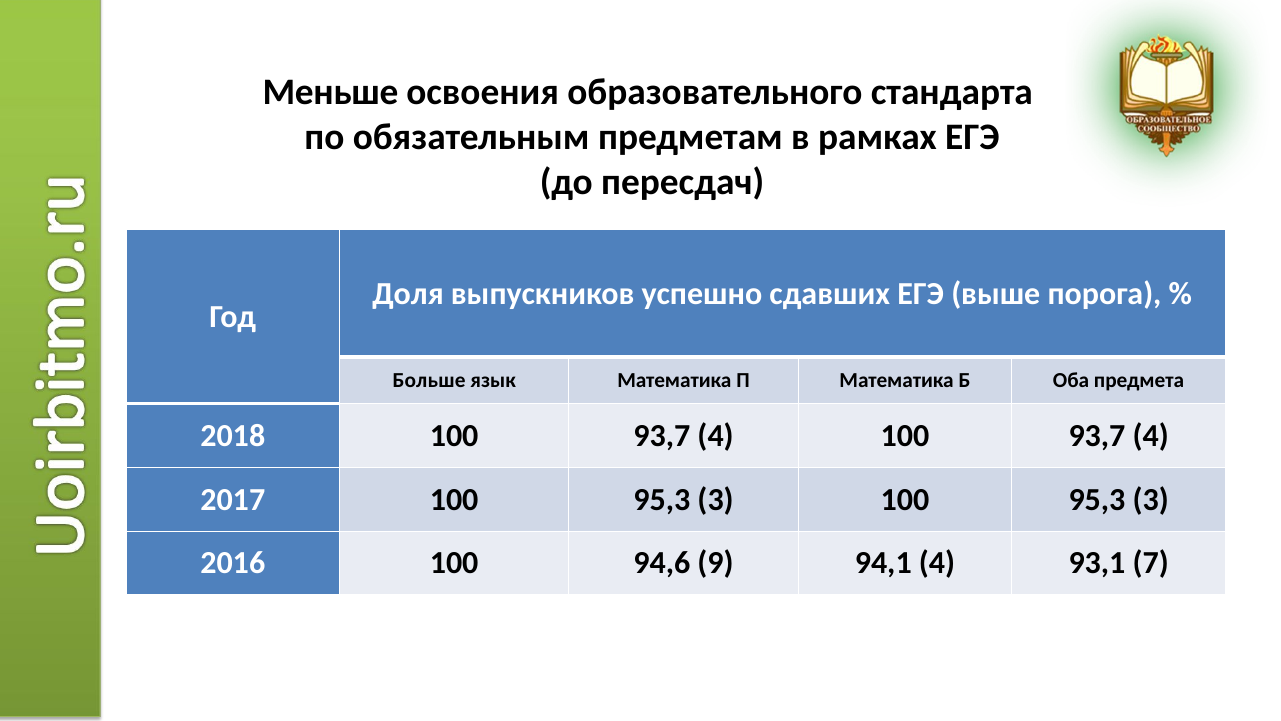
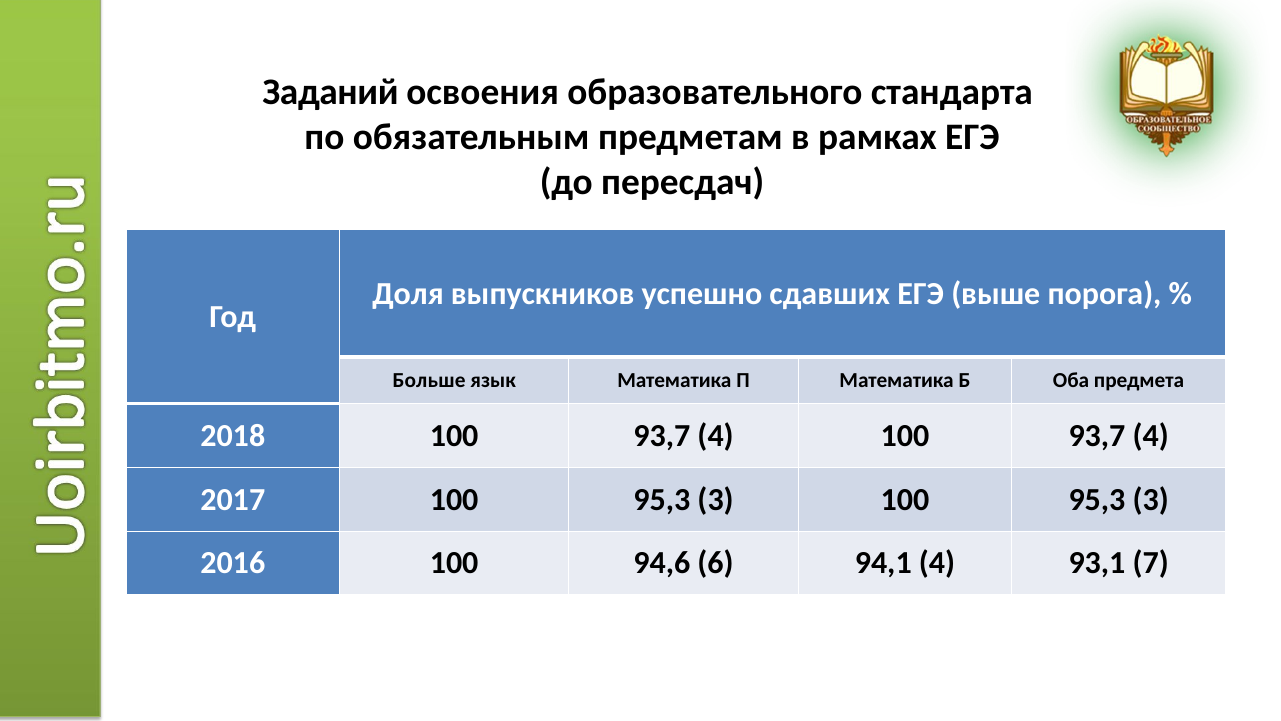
Меньше: Меньше -> Заданий (331, 92)
9: 9 -> 6 (716, 563)
